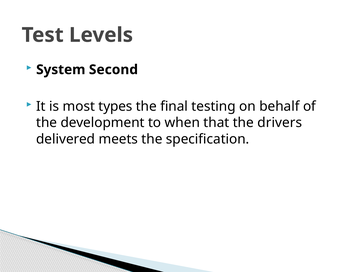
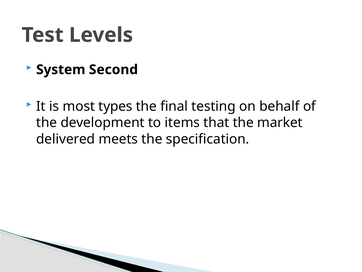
when: when -> items (182, 122)
drivers: drivers -> market (280, 122)
